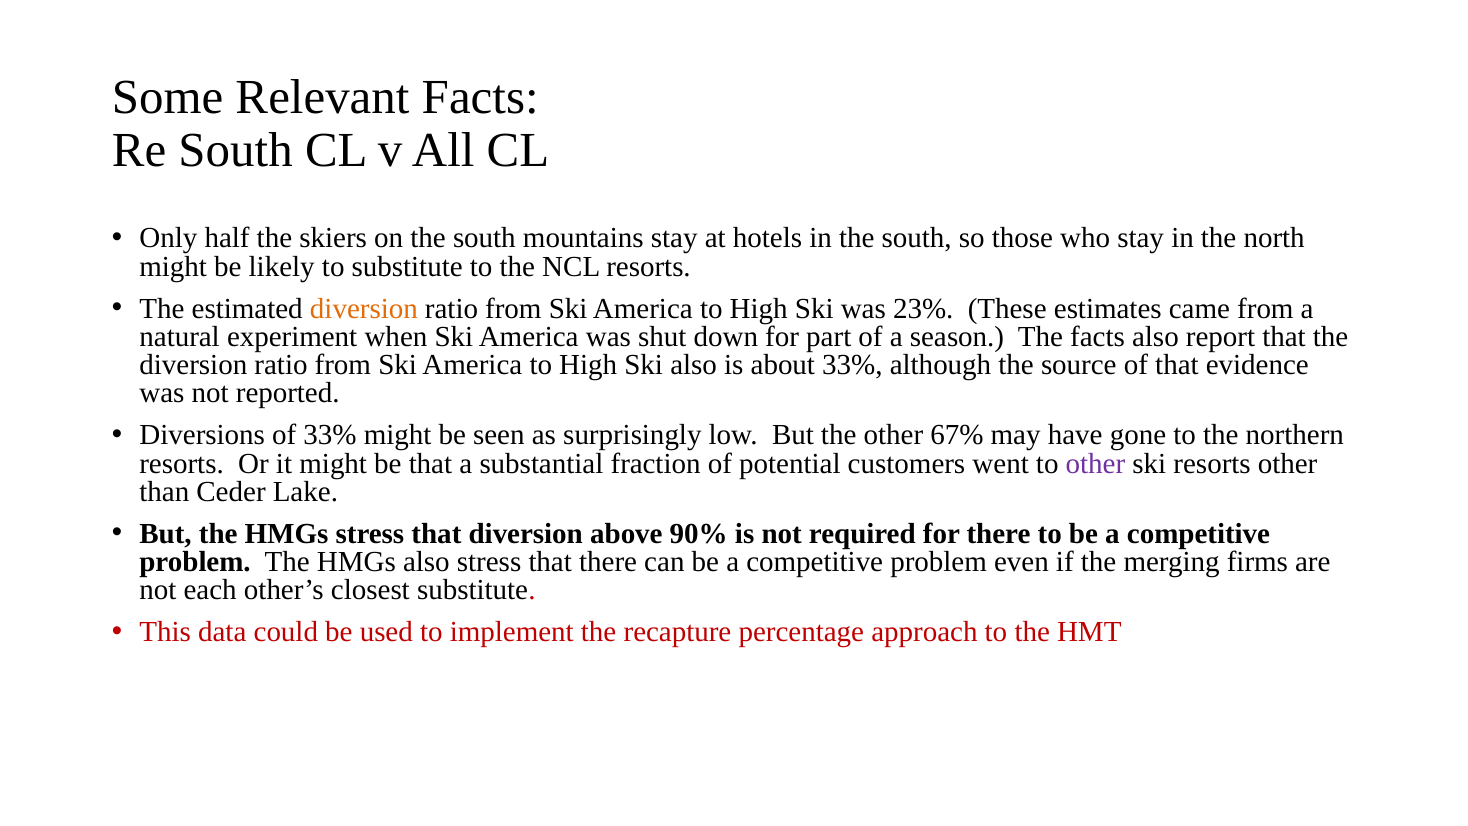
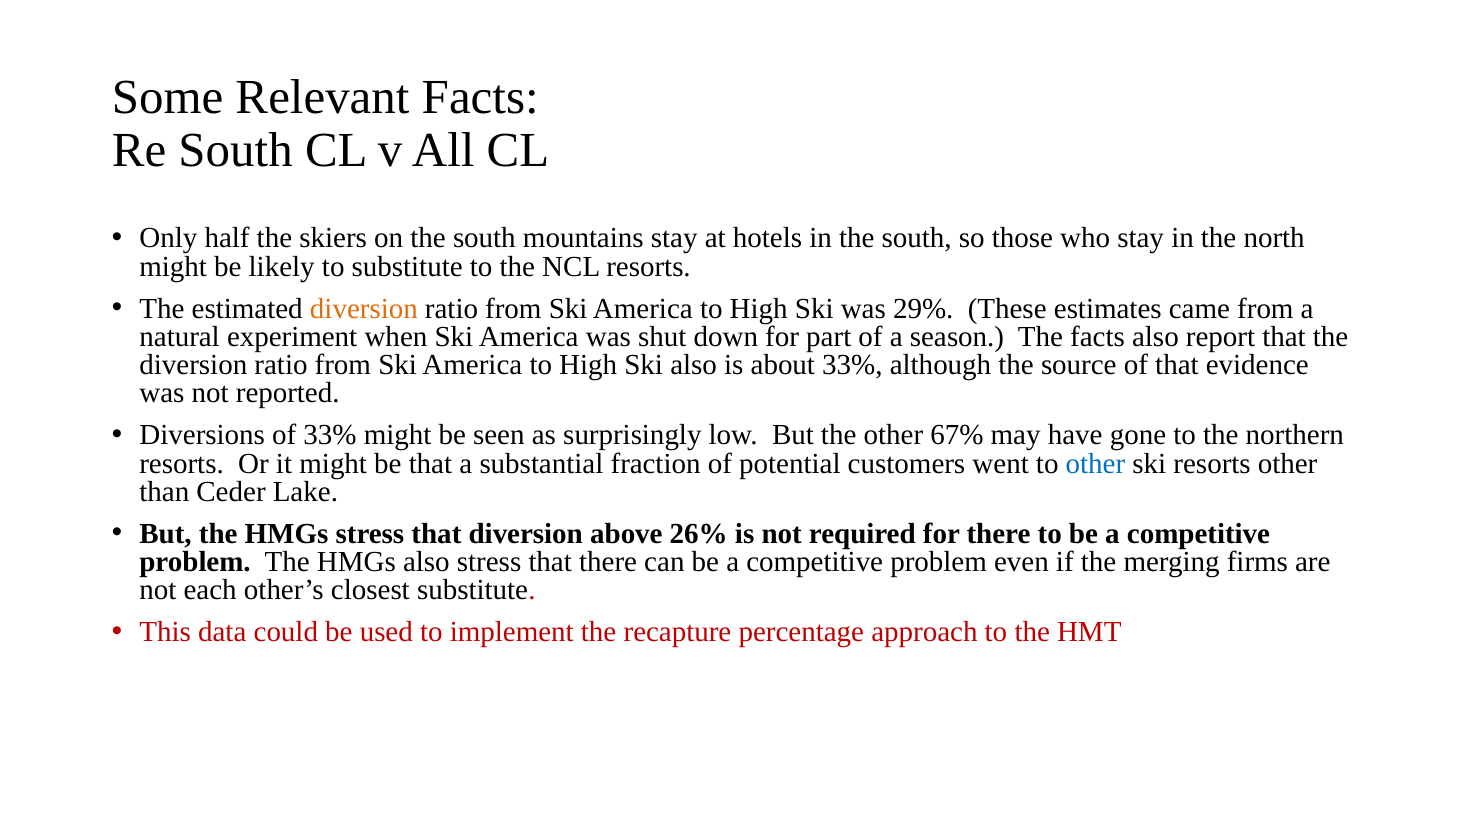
23%: 23% -> 29% (923, 308)
other colour: purple -> blue (1095, 463)
90%: 90% -> 26% (699, 533)
